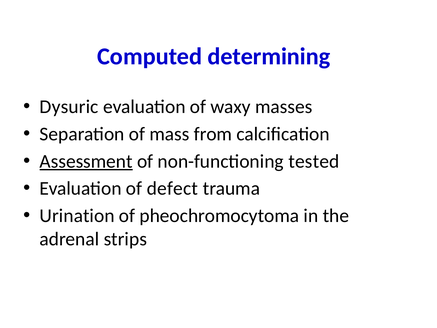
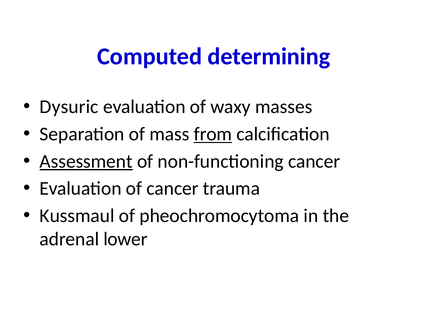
from underline: none -> present (213, 134)
non-functioning tested: tested -> cancer (314, 161)
of defect: defect -> cancer (173, 188)
Urination: Urination -> Kussmaul (77, 216)
strips: strips -> lower (125, 239)
